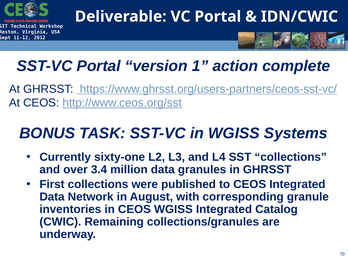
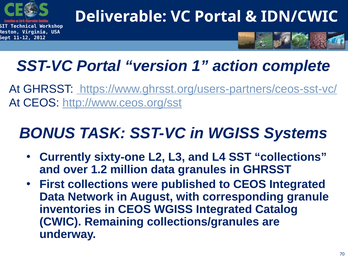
3.4: 3.4 -> 1.2 (99, 169)
